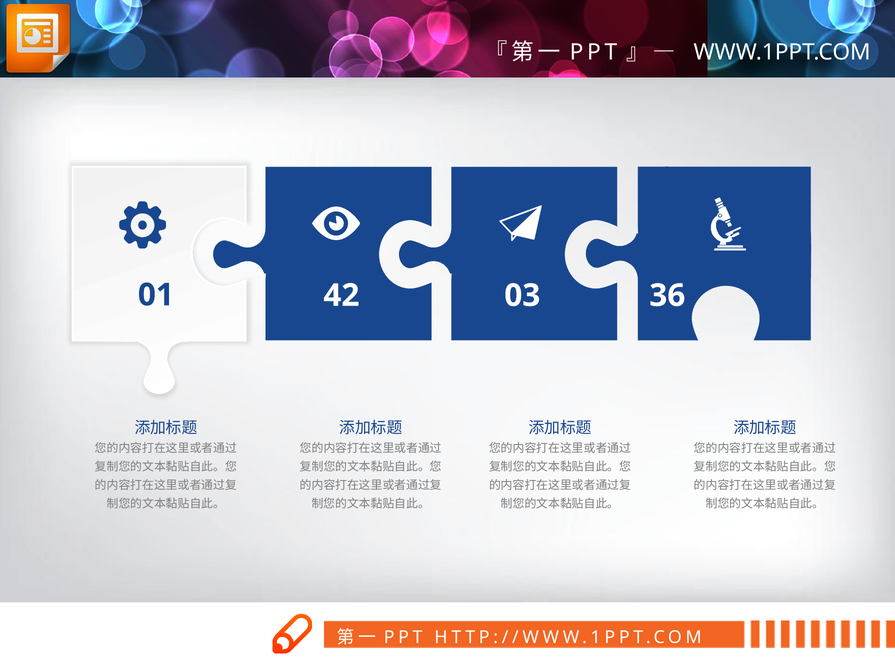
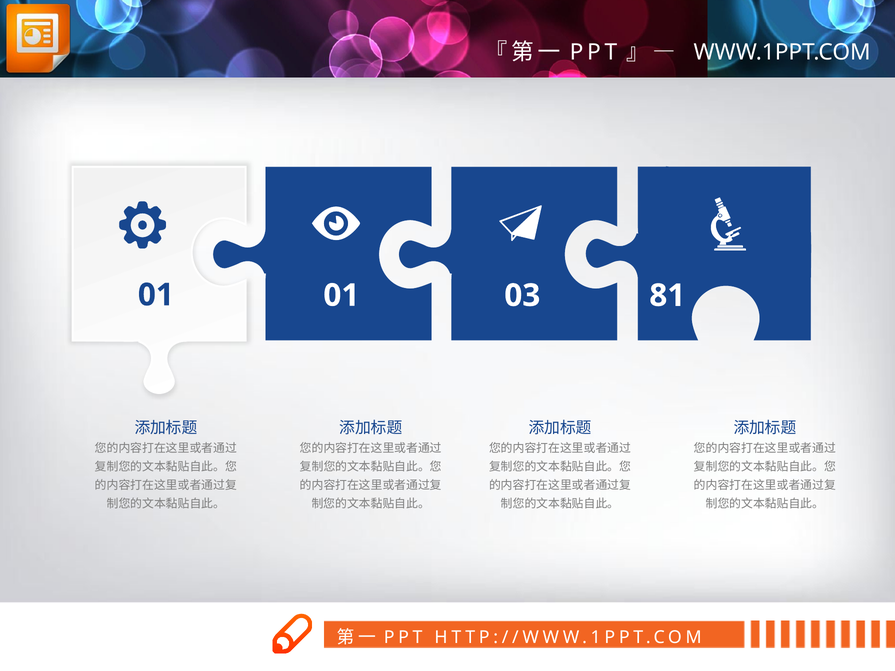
01 42: 42 -> 01 (341, 295)
36: 36 -> 81 (667, 296)
